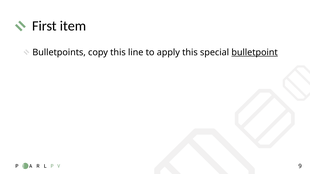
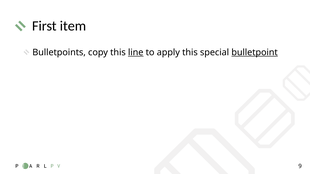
line underline: none -> present (136, 52)
